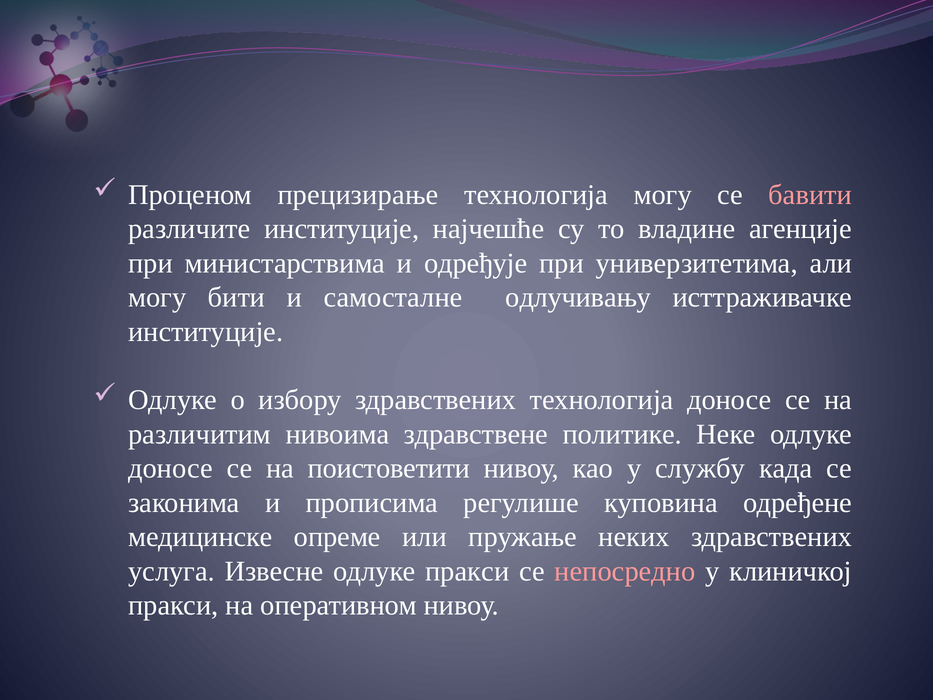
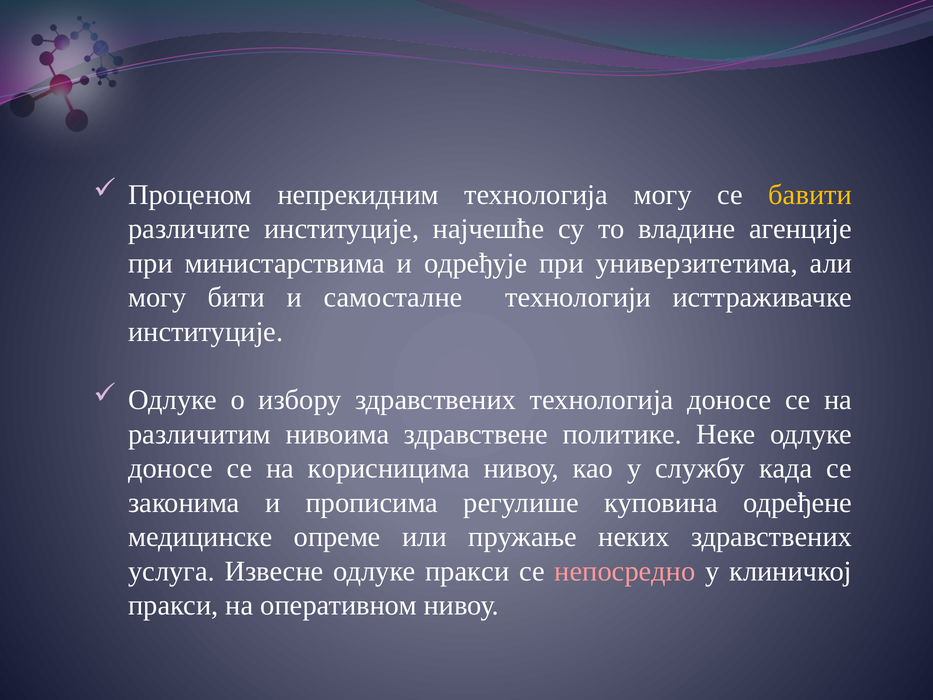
прецизирање: прецизирање -> непрекидним (358, 195)
бавити colour: pink -> yellow (810, 195)
одлучивању: одлучивању -> технологији (578, 297)
поистоветити: поистоветити -> корисницима (389, 468)
